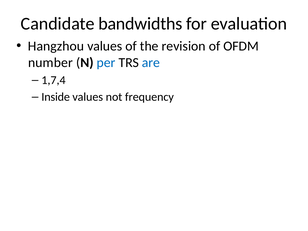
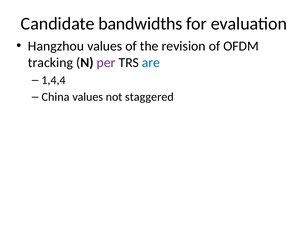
number: number -> tracking (50, 63)
per colour: blue -> purple (106, 63)
1,7,4: 1,7,4 -> 1,4,4 (54, 80)
Inside: Inside -> China (56, 97)
frequency: frequency -> staggered (149, 97)
